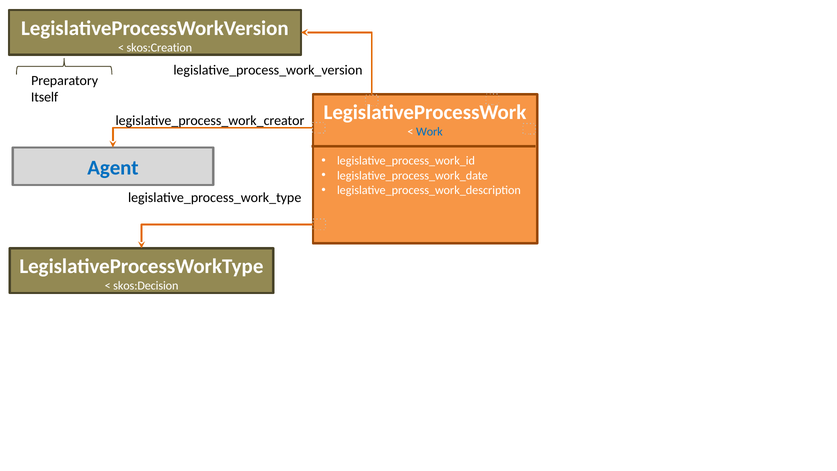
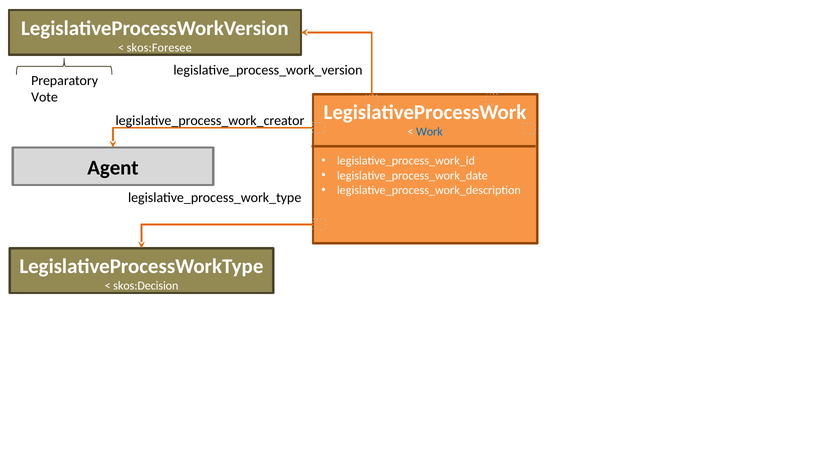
skos:Creation: skos:Creation -> skos:Foresee (159, 47)
Itself: Itself -> Vote (45, 97)
Agent colour: blue -> black (113, 168)
